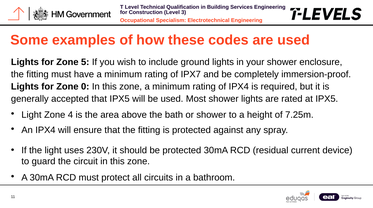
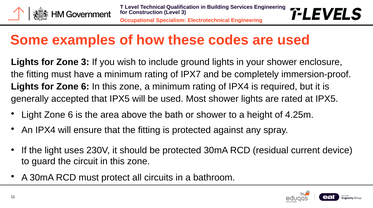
Zone 5: 5 -> 3 (85, 62)
for Zone 0: 0 -> 6 (85, 87)
Light Zone 4: 4 -> 6 (70, 115)
7.25m: 7.25m -> 4.25m (299, 115)
